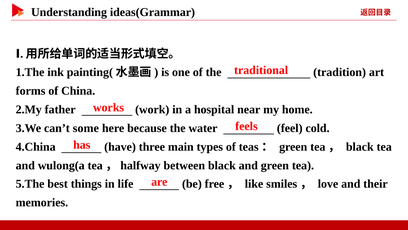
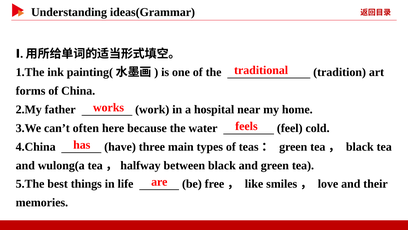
some: some -> often (86, 128)
